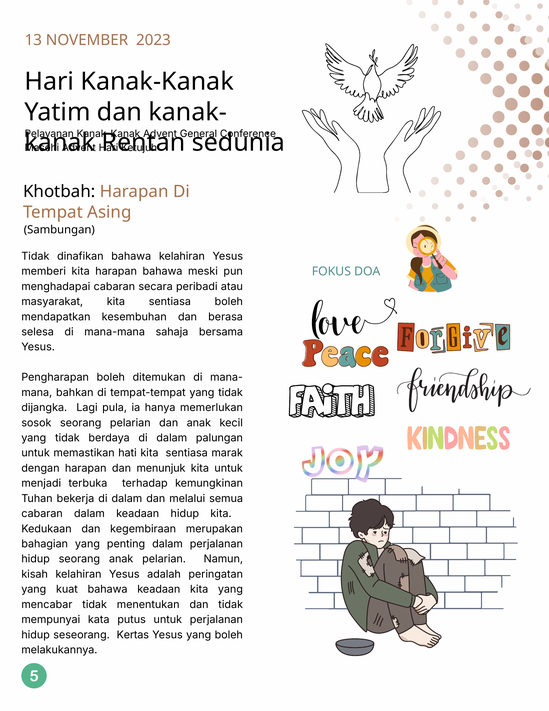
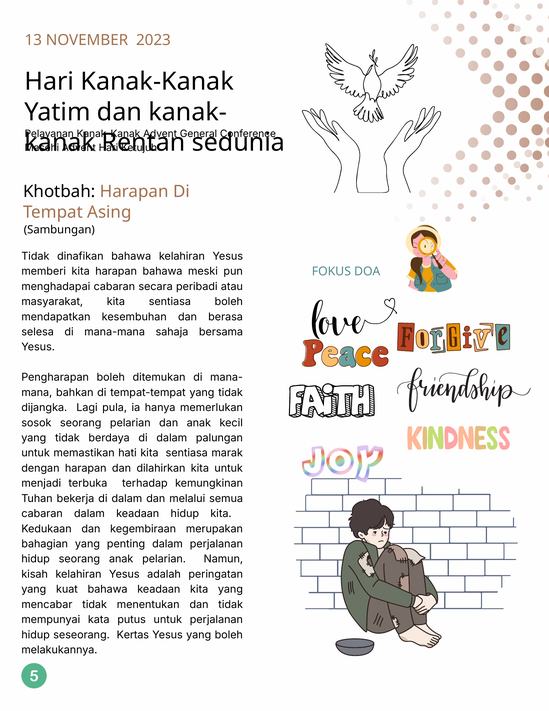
menunjuk: menunjuk -> dilahirkan (161, 468)
